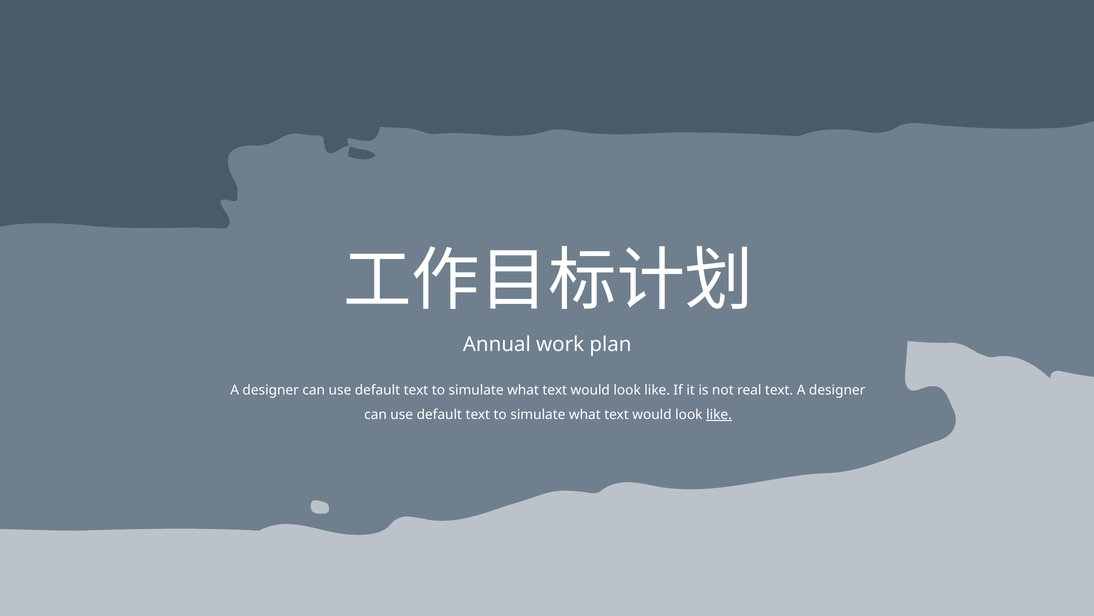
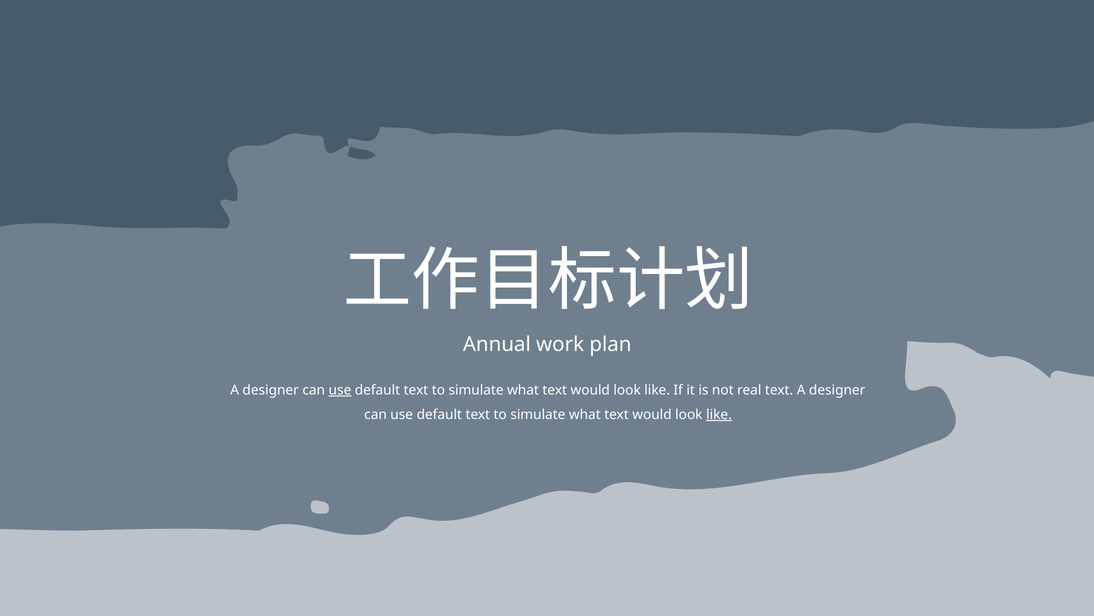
use underline: none -> present (340, 390)
